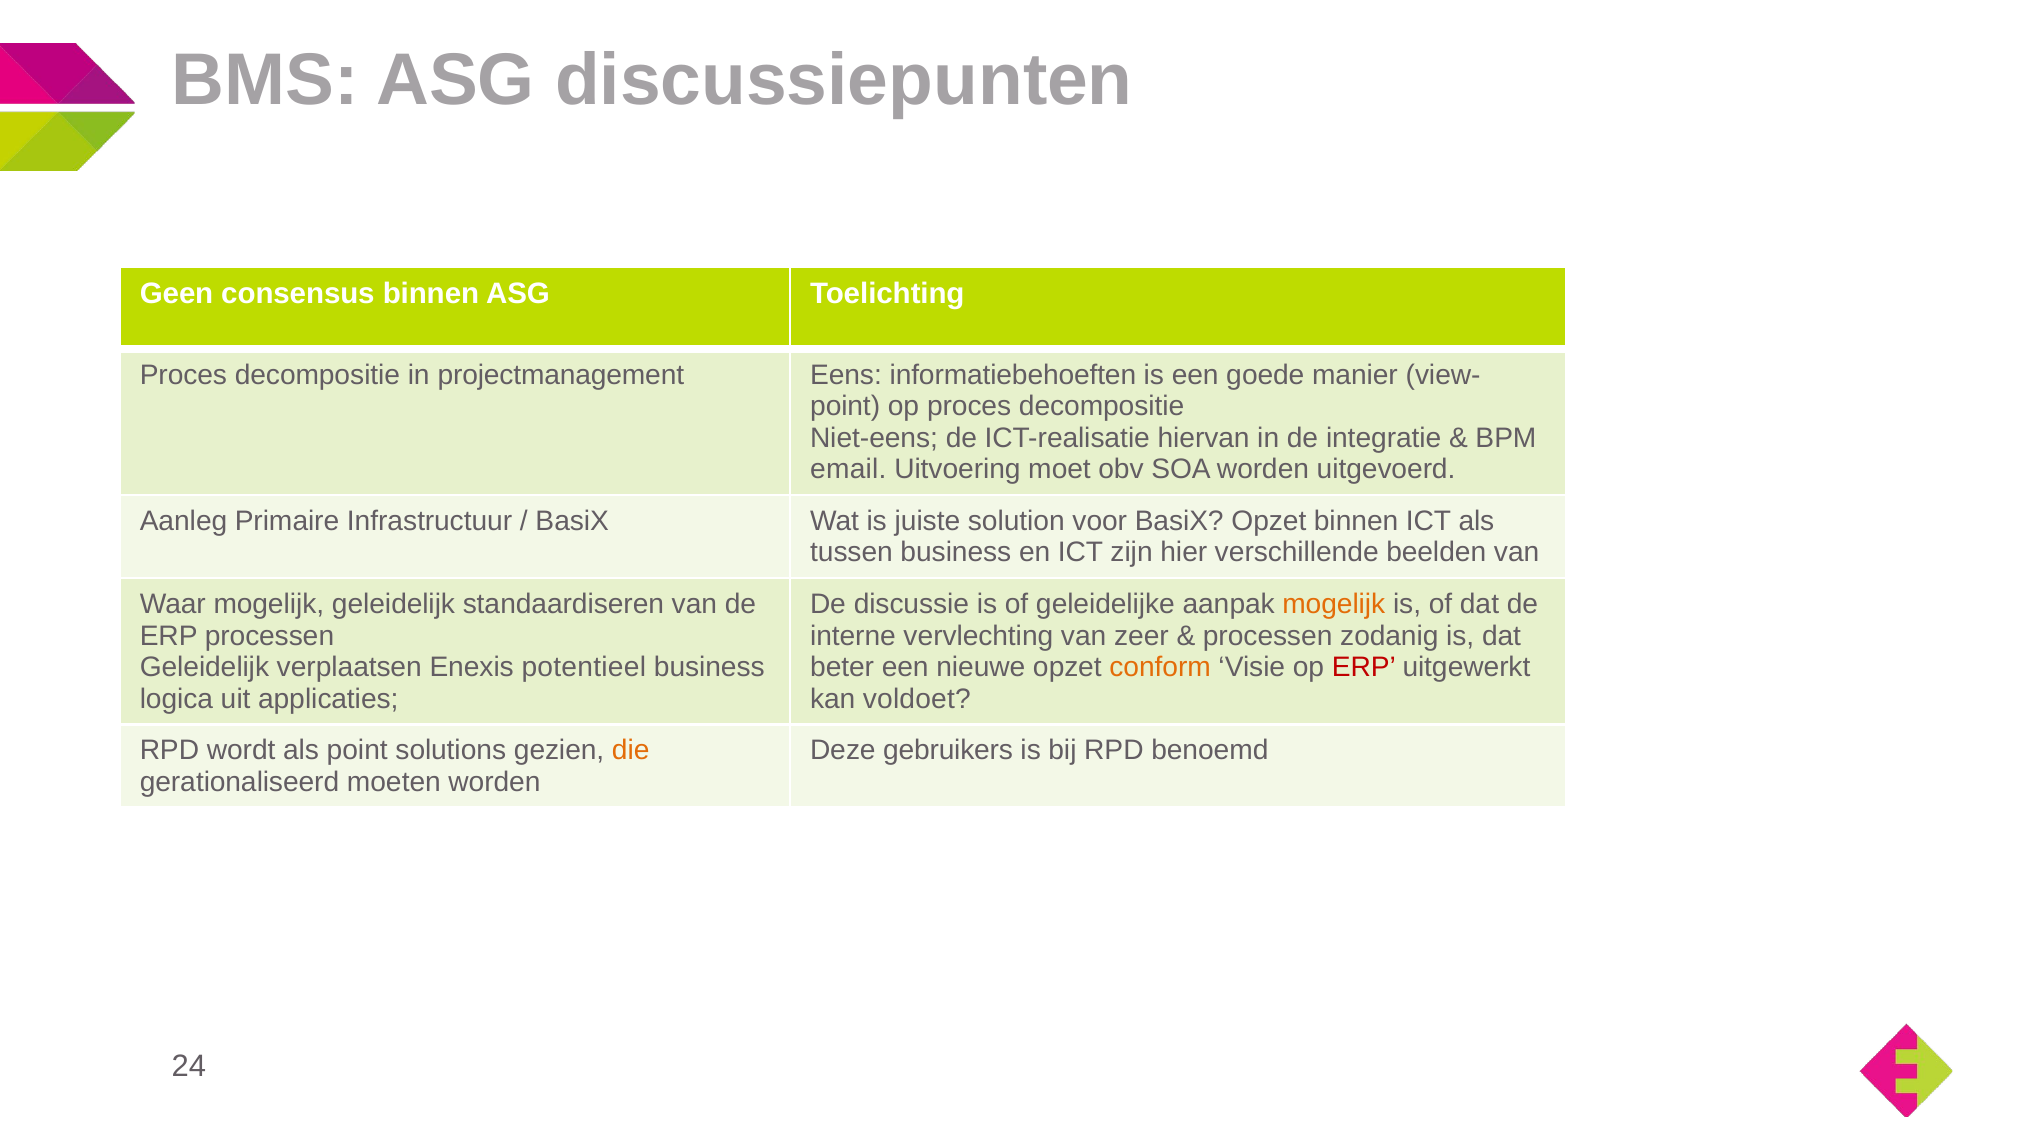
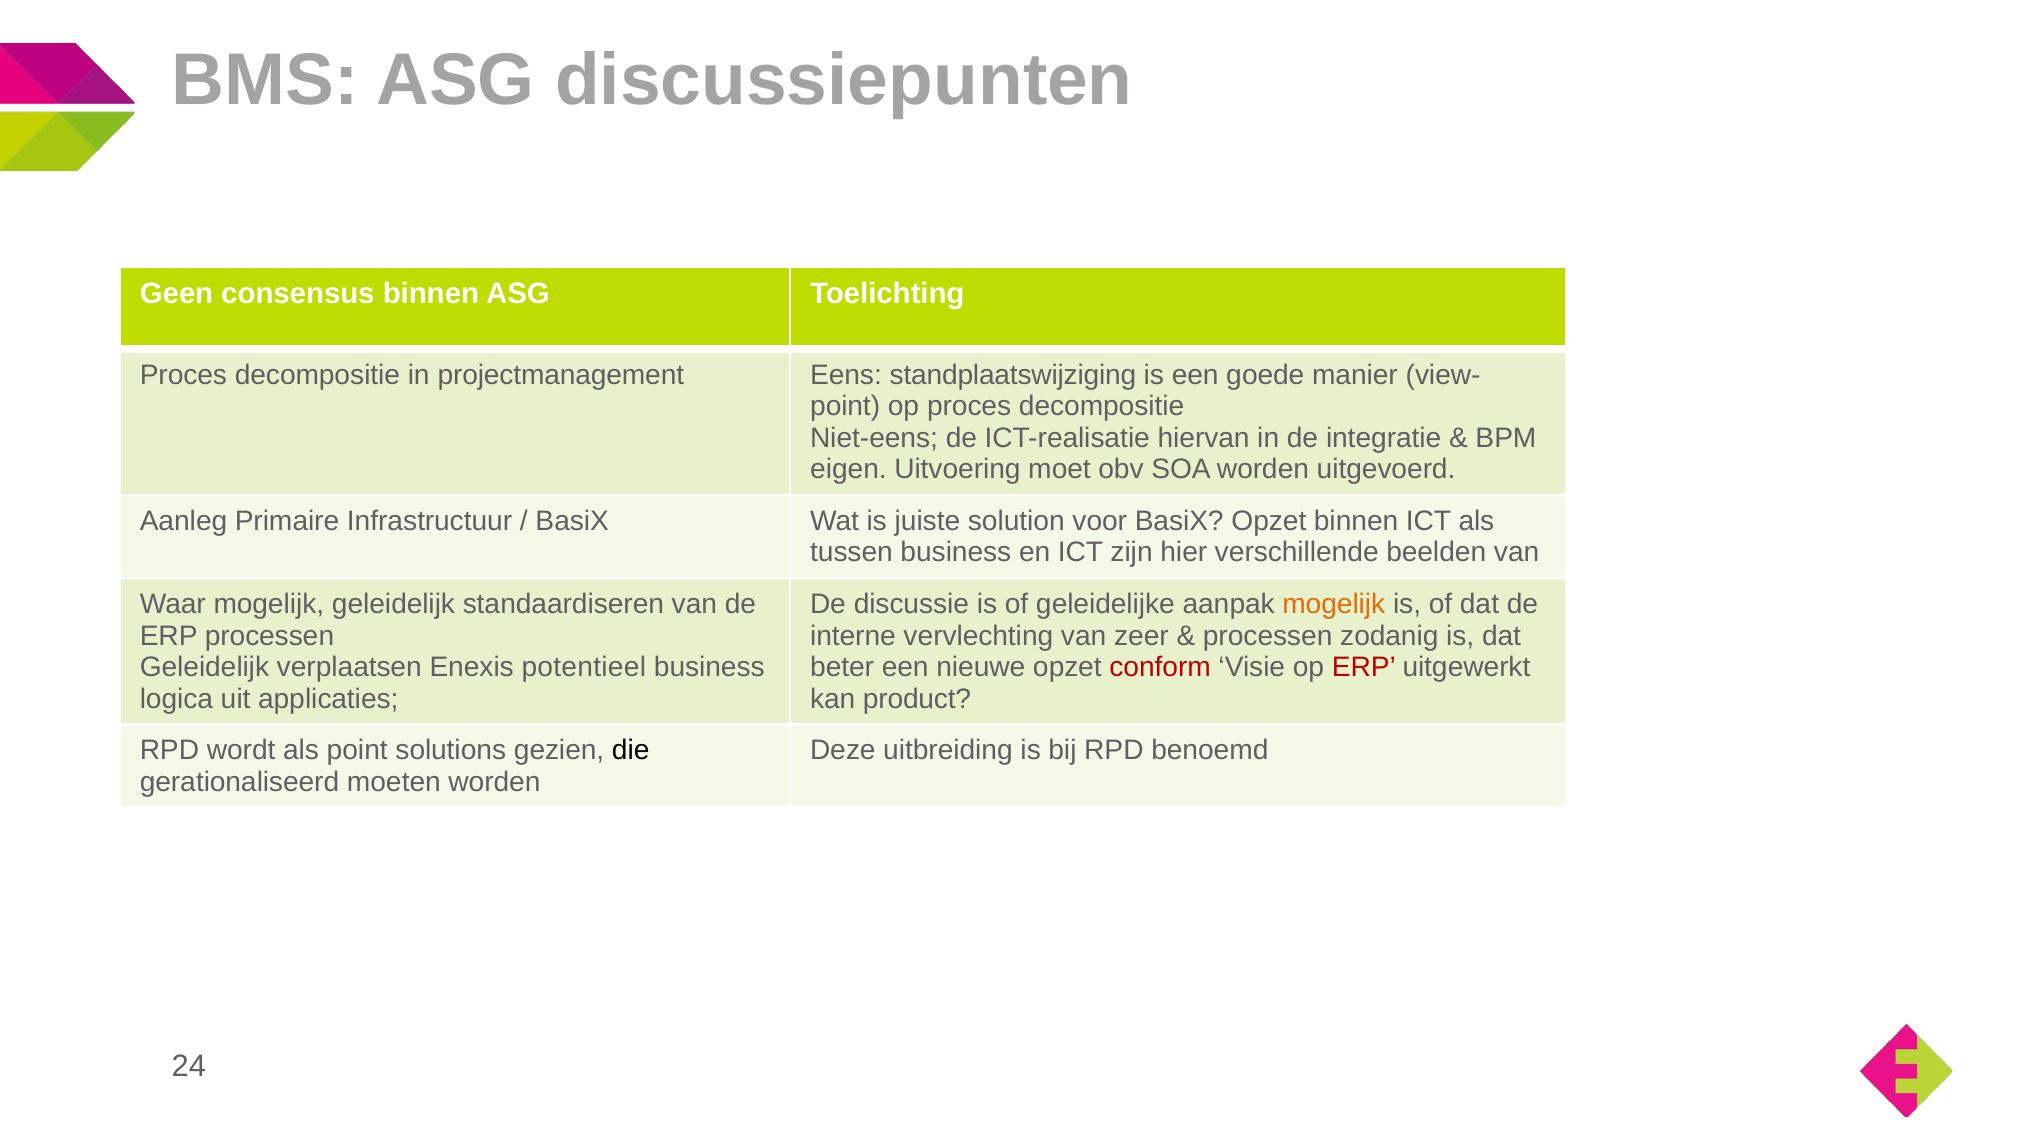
informatiebehoeften: informatiebehoeften -> standplaatswijziging (1013, 375)
email: email -> eigen (848, 470)
conform colour: orange -> red (1160, 667)
voldoet: voldoet -> product (917, 699)
die colour: orange -> black (631, 751)
gebruikers: gebruikers -> uitbreiding (948, 751)
